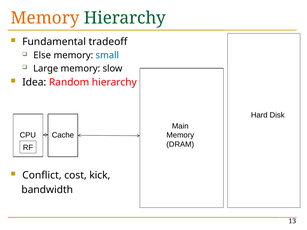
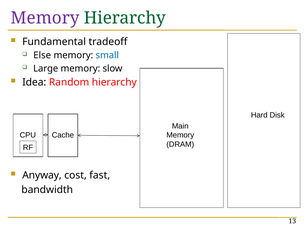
Memory colour: orange -> purple (45, 18)
Conflict: Conflict -> Anyway (42, 176)
kick: kick -> fast (100, 176)
